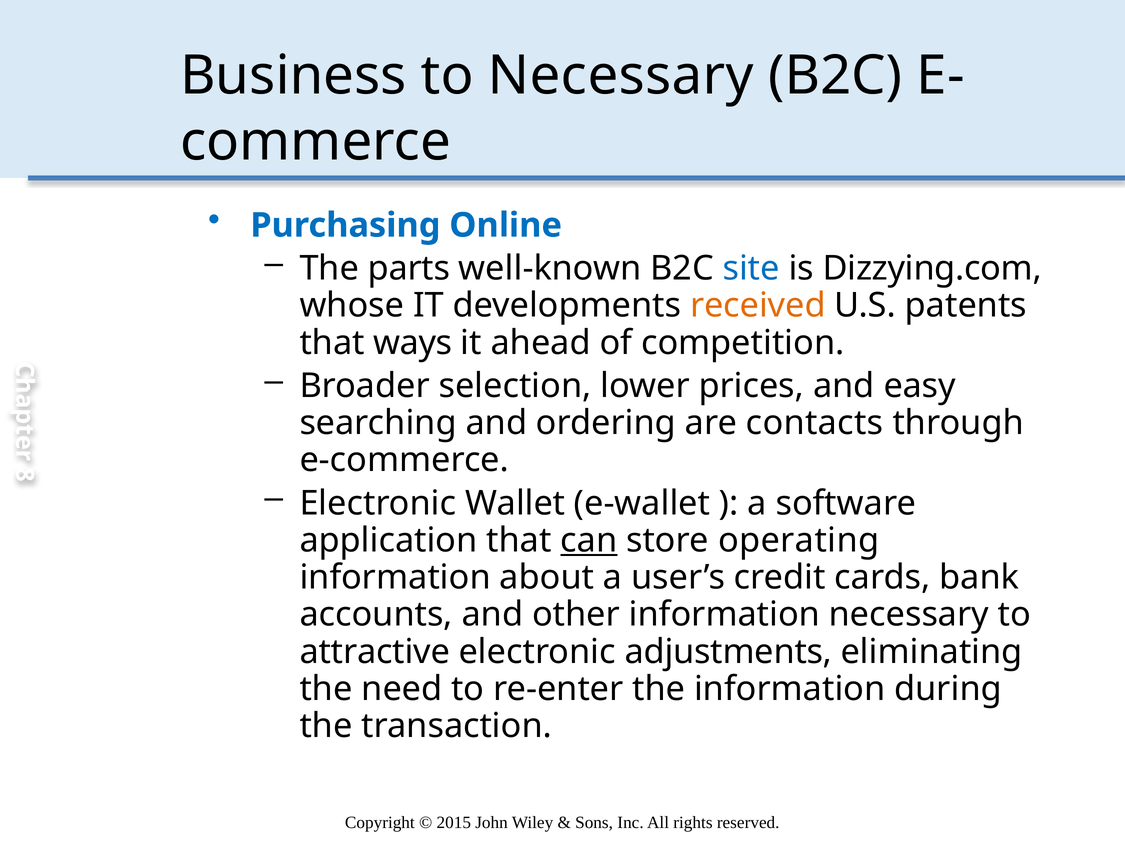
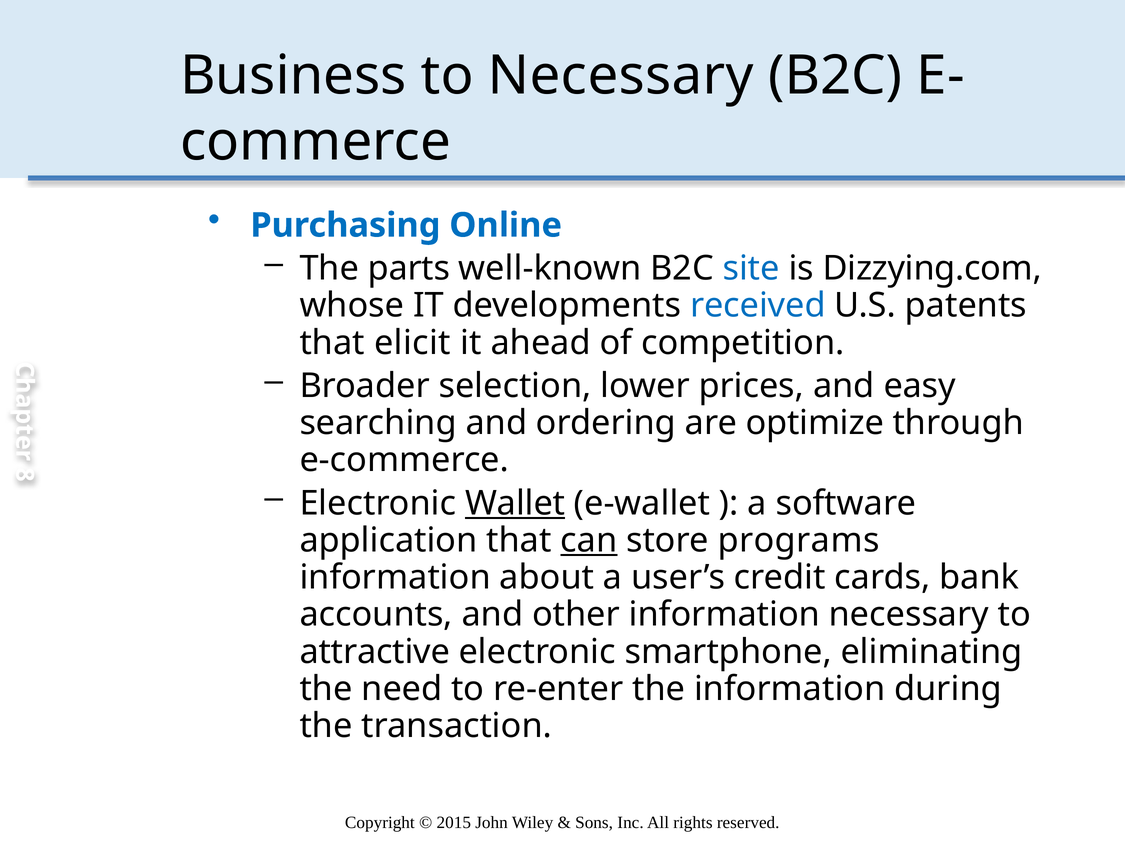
received colour: orange -> blue (758, 306)
ways: ways -> elicit (412, 343)
contacts: contacts -> optimize (815, 423)
Wallet underline: none -> present (515, 504)
operating: operating -> programs (799, 541)
adjustments: adjustments -> smartphone (728, 652)
